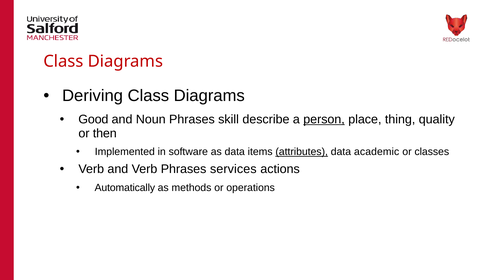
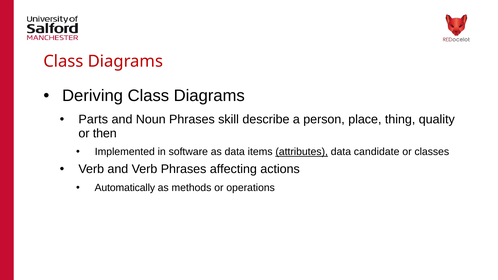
Good: Good -> Parts (93, 119)
person underline: present -> none (324, 119)
academic: academic -> candidate (377, 152)
services: services -> affecting (233, 169)
